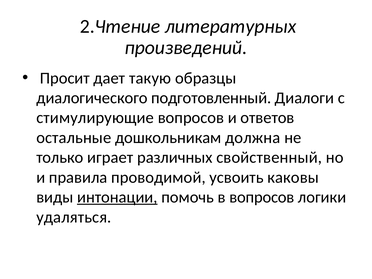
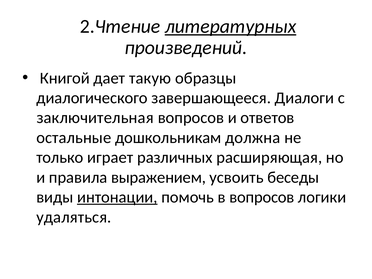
литературных underline: none -> present (231, 26)
Просит: Просит -> Книгой (65, 78)
подготовленный: подготовленный -> завершающееся (211, 98)
стимулирующие: стимулирующие -> заключительная (95, 118)
свойственный: свойственный -> расширяющая (269, 157)
проводимой: проводимой -> выражением (159, 177)
каковы: каковы -> беседы (293, 177)
